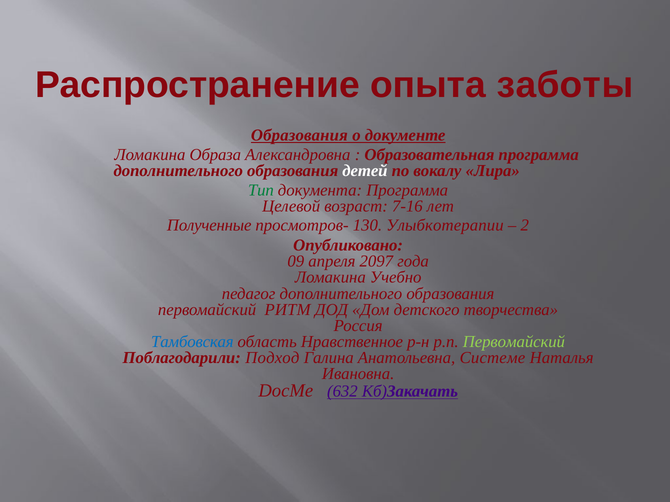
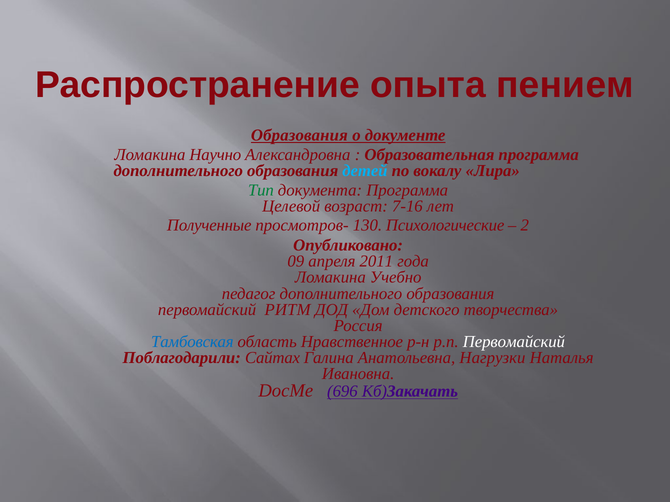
заботы: заботы -> пением (565, 85)
Образа: Образа -> Научно (215, 155)
детей colour: white -> light blue (365, 171)
Улыбкотерапии: Улыбкотерапии -> Психологические (445, 226)
2097: 2097 -> 2011 (376, 262)
Первомайский colour: light green -> white (514, 342)
Подход: Подход -> Сайтах (273, 358)
Системе: Системе -> Нагрузки (492, 358)
632: 632 -> 696 (342, 392)
